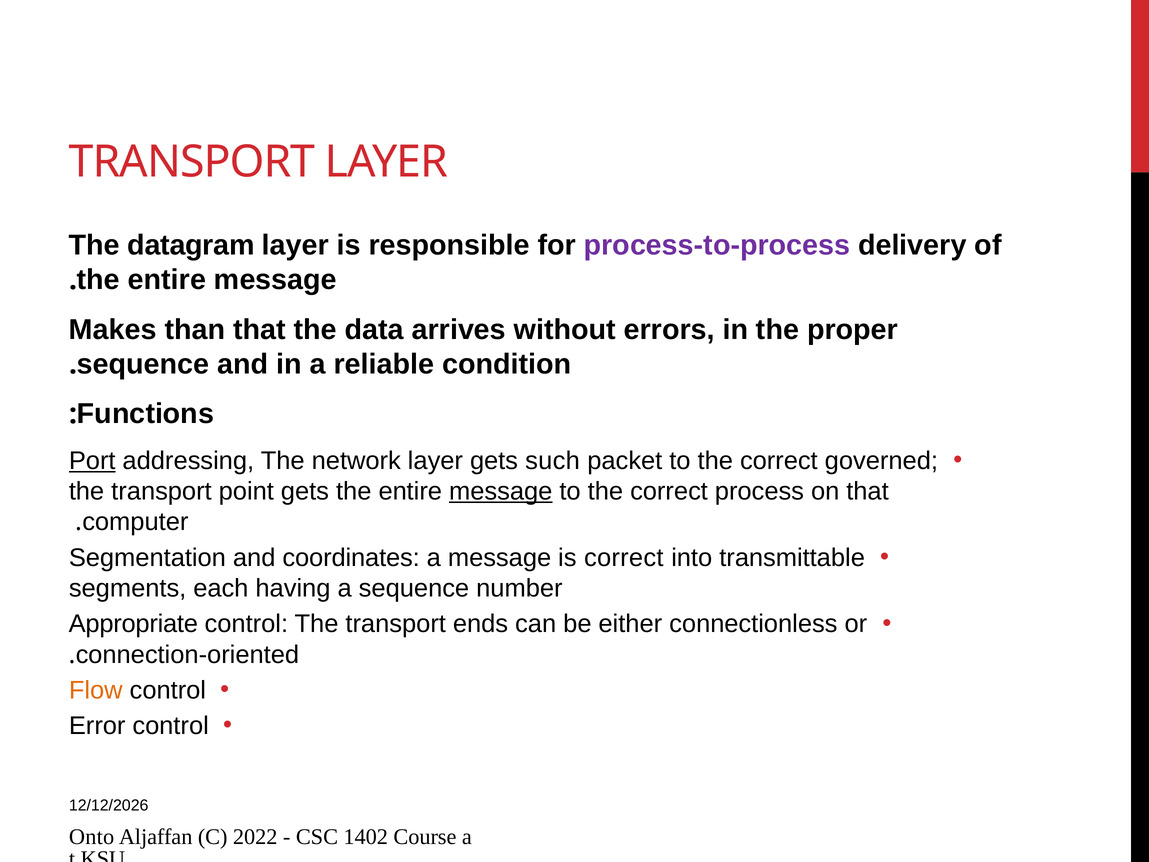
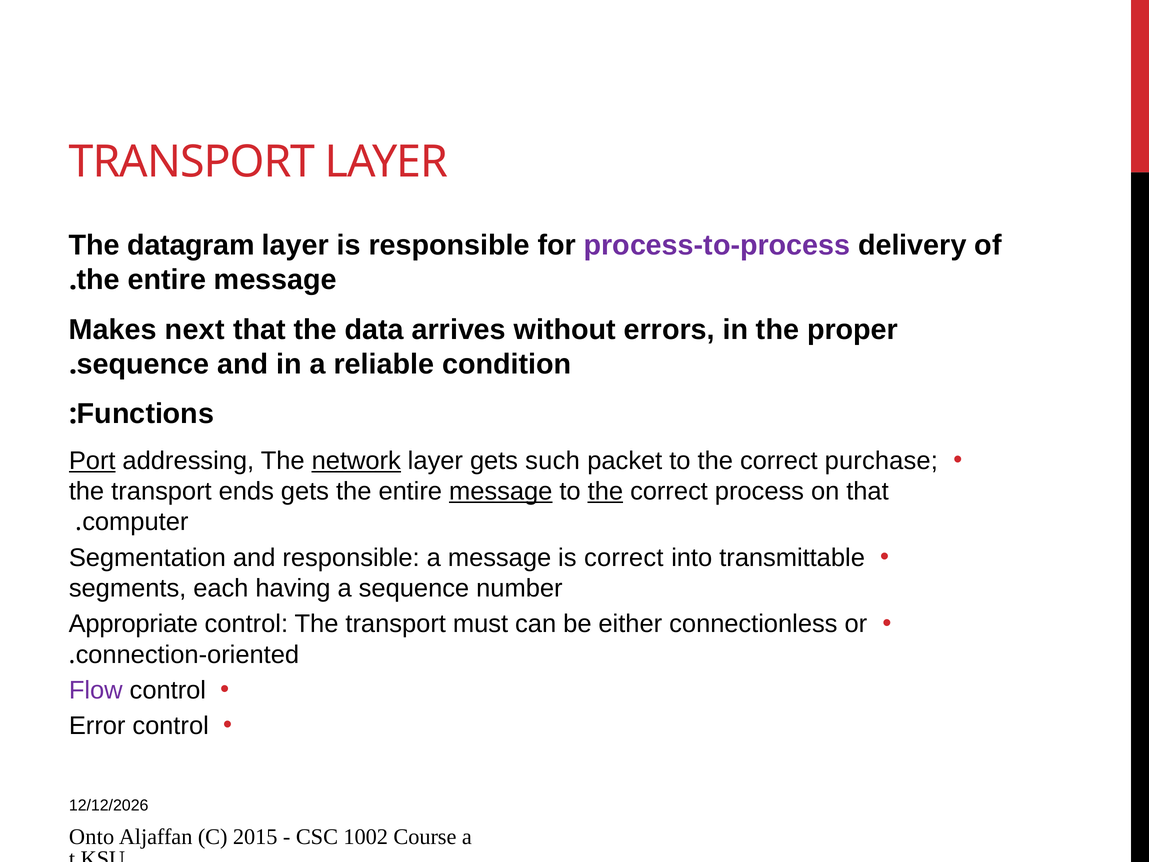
than: than -> next (195, 329)
network underline: none -> present (356, 461)
governed: governed -> purchase (881, 461)
point: point -> ends (246, 491)
the underline: none -> present (605, 491)
and coordinates: coordinates -> responsible (351, 558)
ends: ends -> must (481, 624)
Flow colour: orange -> purple (96, 690)
2022: 2022 -> 2015 (255, 837)
1402: 1402 -> 1002 (366, 837)
